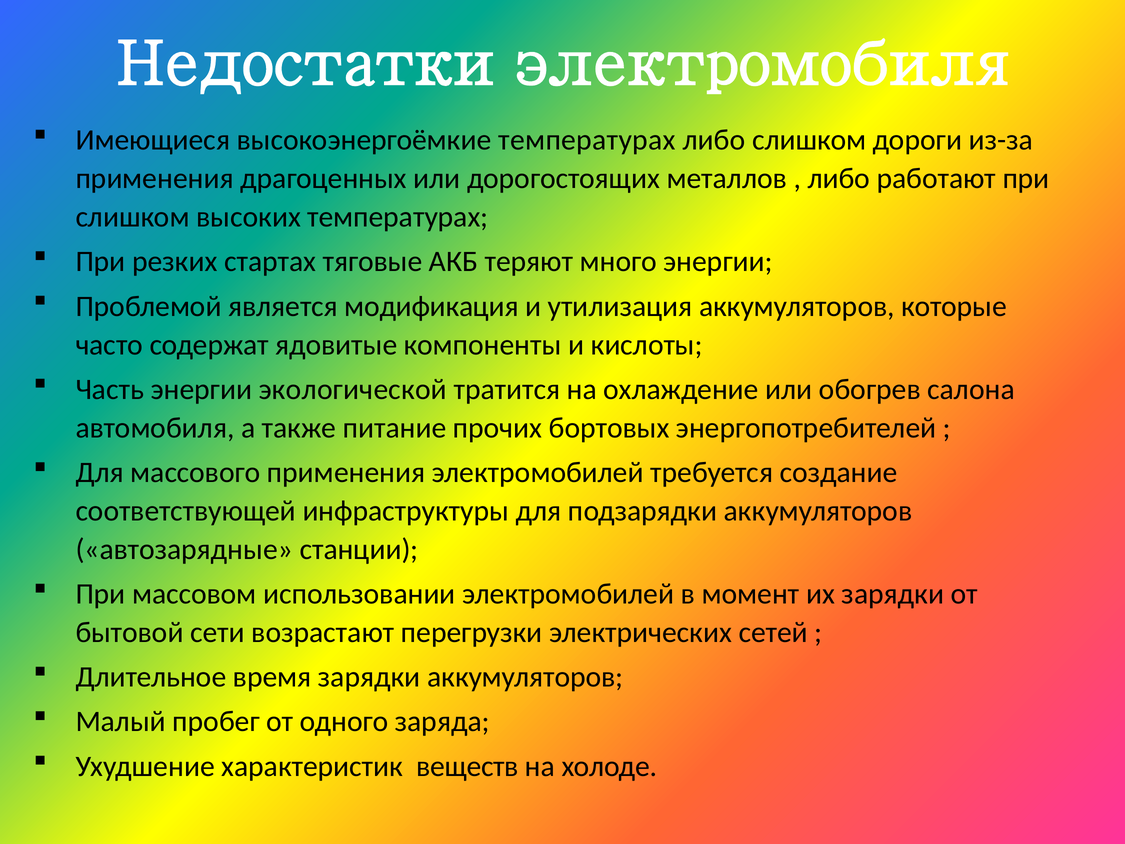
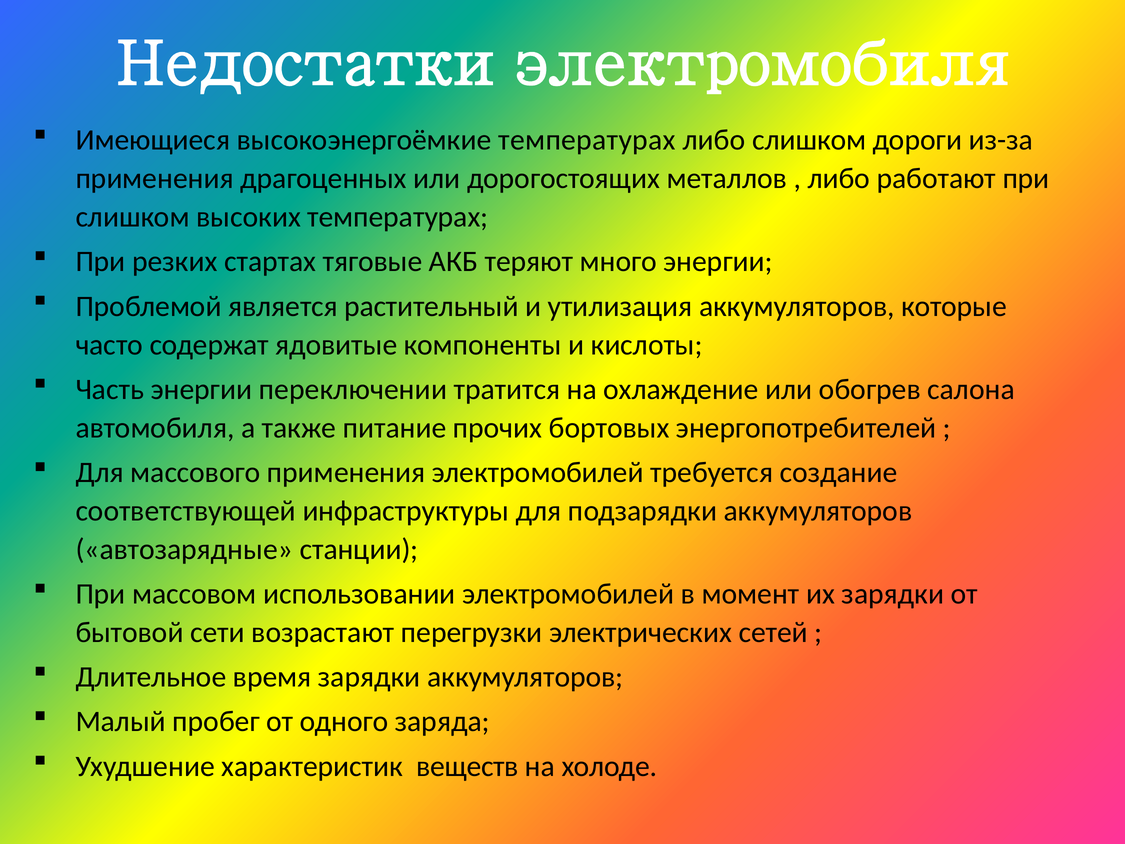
модификация: модификация -> растительный (431, 306)
экологической: экологической -> переключении (353, 389)
